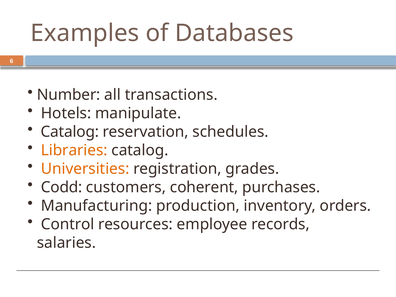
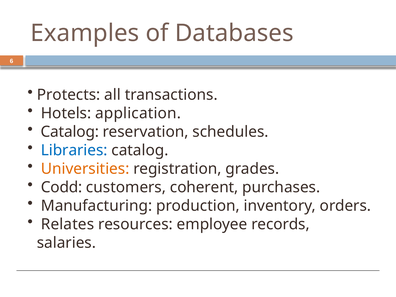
Number: Number -> Protects (69, 95)
manipulate: manipulate -> application (138, 113)
Libraries colour: orange -> blue (74, 150)
Control: Control -> Relates (68, 224)
